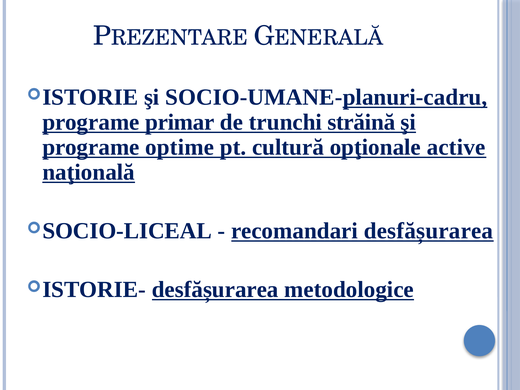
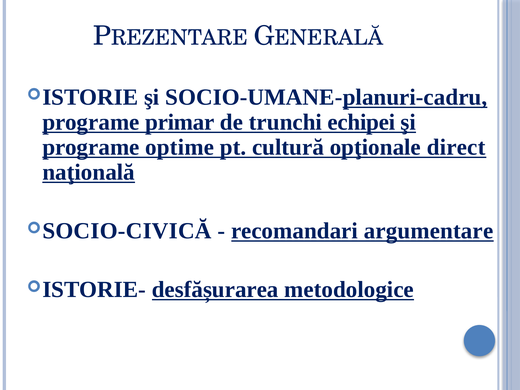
străină: străină -> echipei (361, 122)
active: active -> direct (456, 147)
SOCIO-LICEAL: SOCIO-LICEAL -> SOCIO-CIVICĂ (127, 231)
recomandari desfășurarea: desfășurarea -> argumentare (429, 231)
